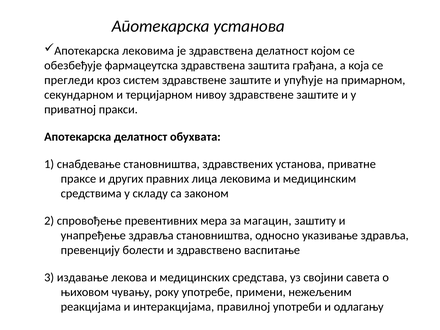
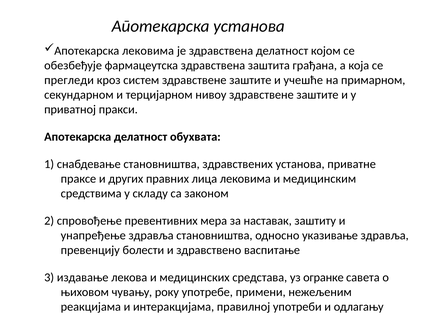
упућује: упућује -> учешће (303, 80)
магацин: магацин -> наставак (268, 221)
својини: својини -> огранке (323, 278)
